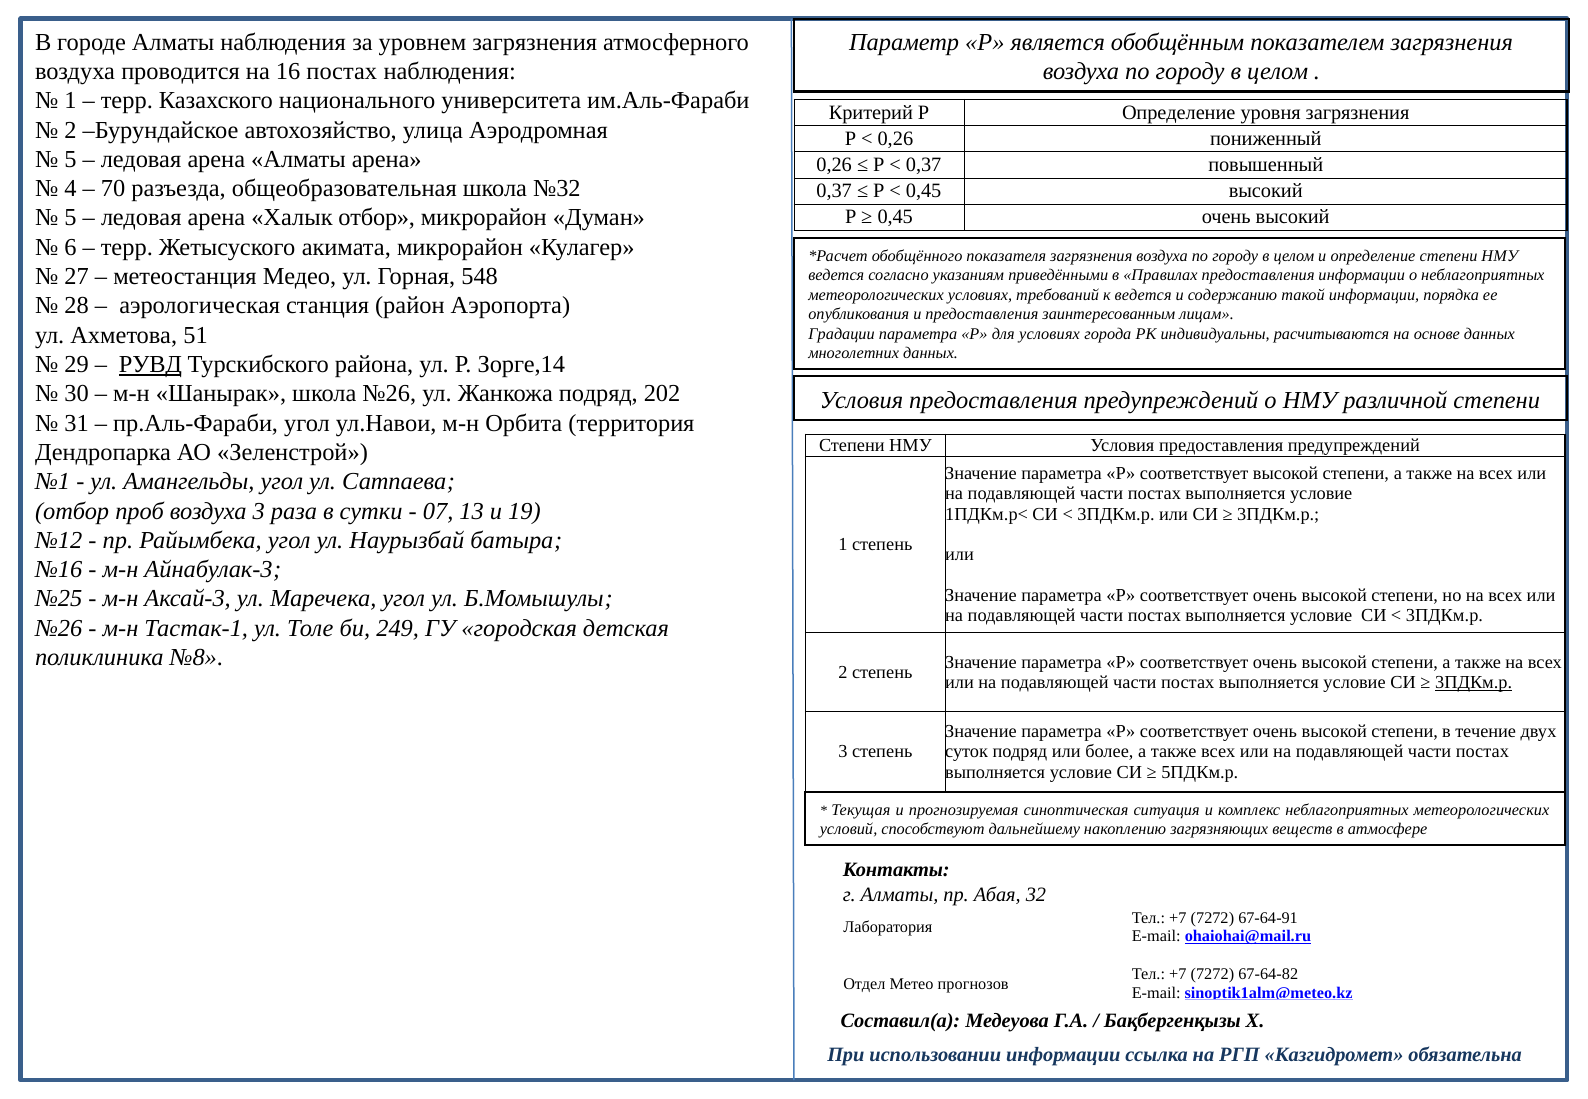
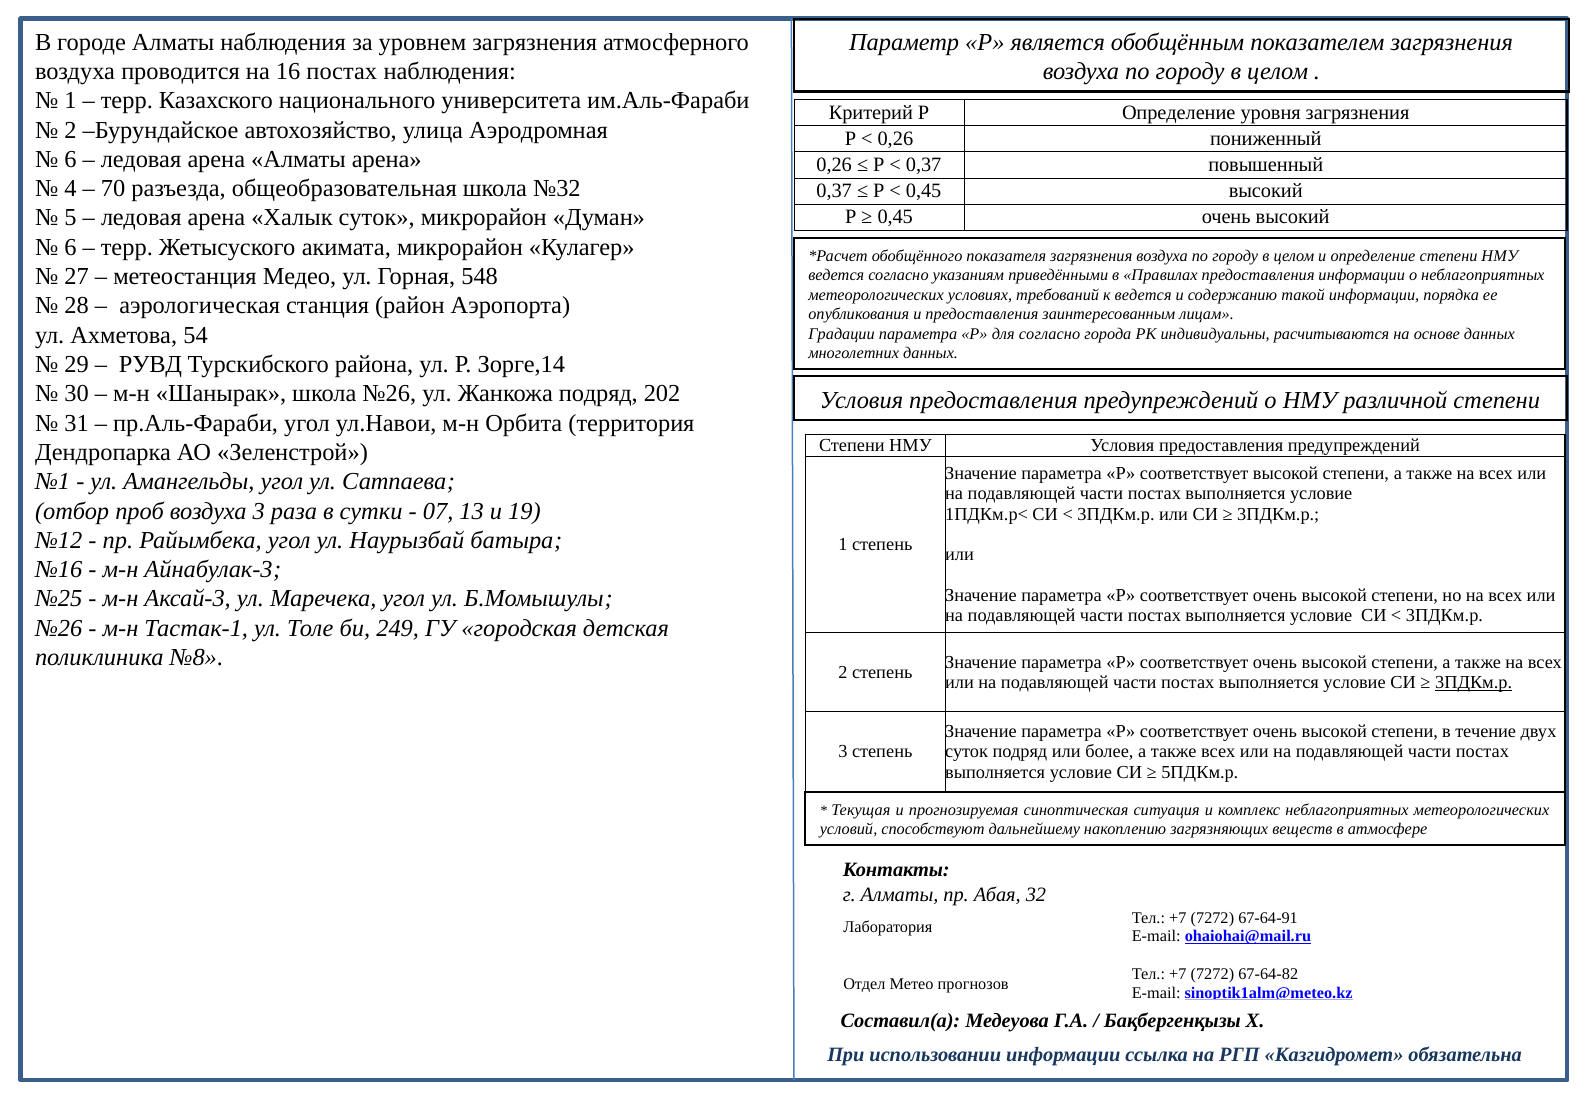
5: 5 -> 6 (70, 159)
Халык отбор: отбор -> суток (377, 218)
51: 51 -> 54 (196, 335)
для условиях: условиях -> согласно (1050, 334)
РУВД underline: present -> none (150, 365)
